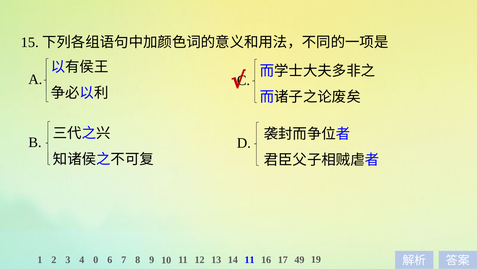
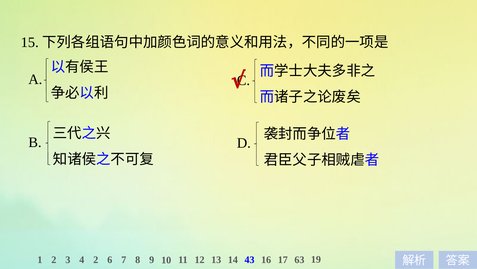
4 0: 0 -> 2 (96, 259)
14 11: 11 -> 43 (250, 259)
49: 49 -> 63 (299, 259)
